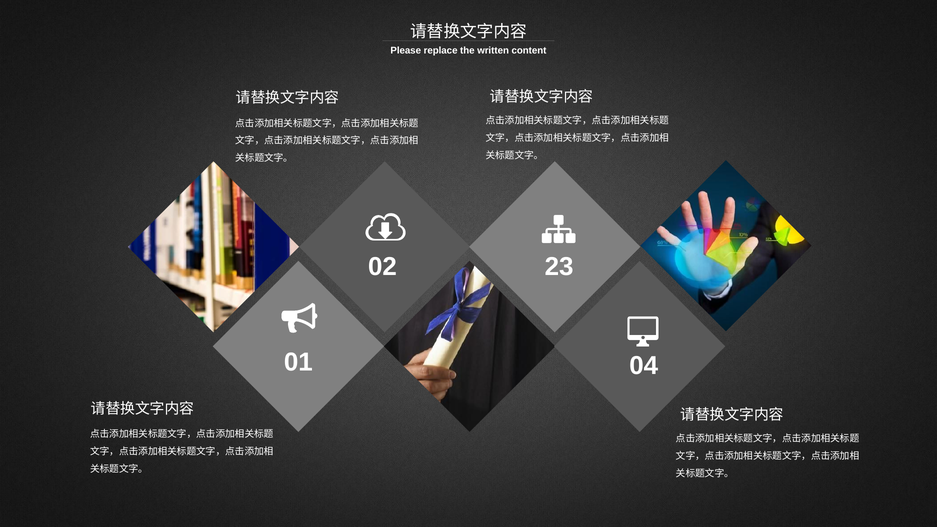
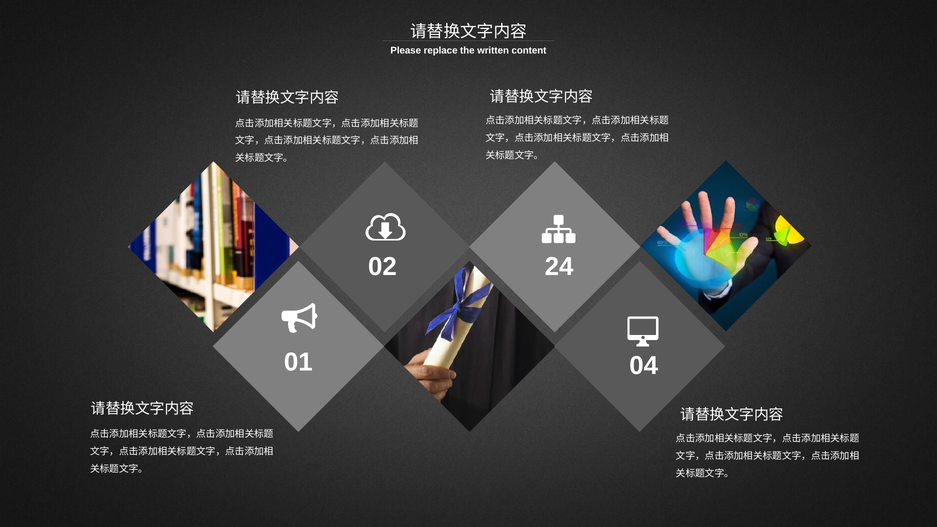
23: 23 -> 24 (559, 266)
